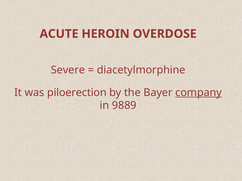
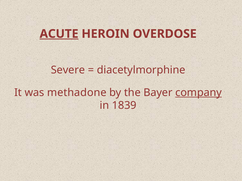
ACUTE underline: none -> present (59, 34)
piloerection: piloerection -> methadone (77, 93)
9889: 9889 -> 1839 (124, 106)
